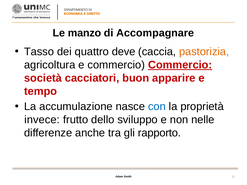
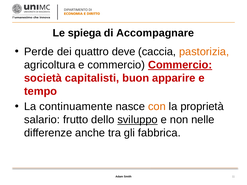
manzo: manzo -> spiega (85, 33)
Tasso: Tasso -> Perde (39, 52)
cacciatori: cacciatori -> capitalisti (92, 78)
accumulazione: accumulazione -> continuamente (76, 107)
con colour: blue -> orange (157, 107)
invece: invece -> salario (42, 120)
sviluppo underline: none -> present (138, 120)
rapporto: rapporto -> fabbrica (159, 133)
